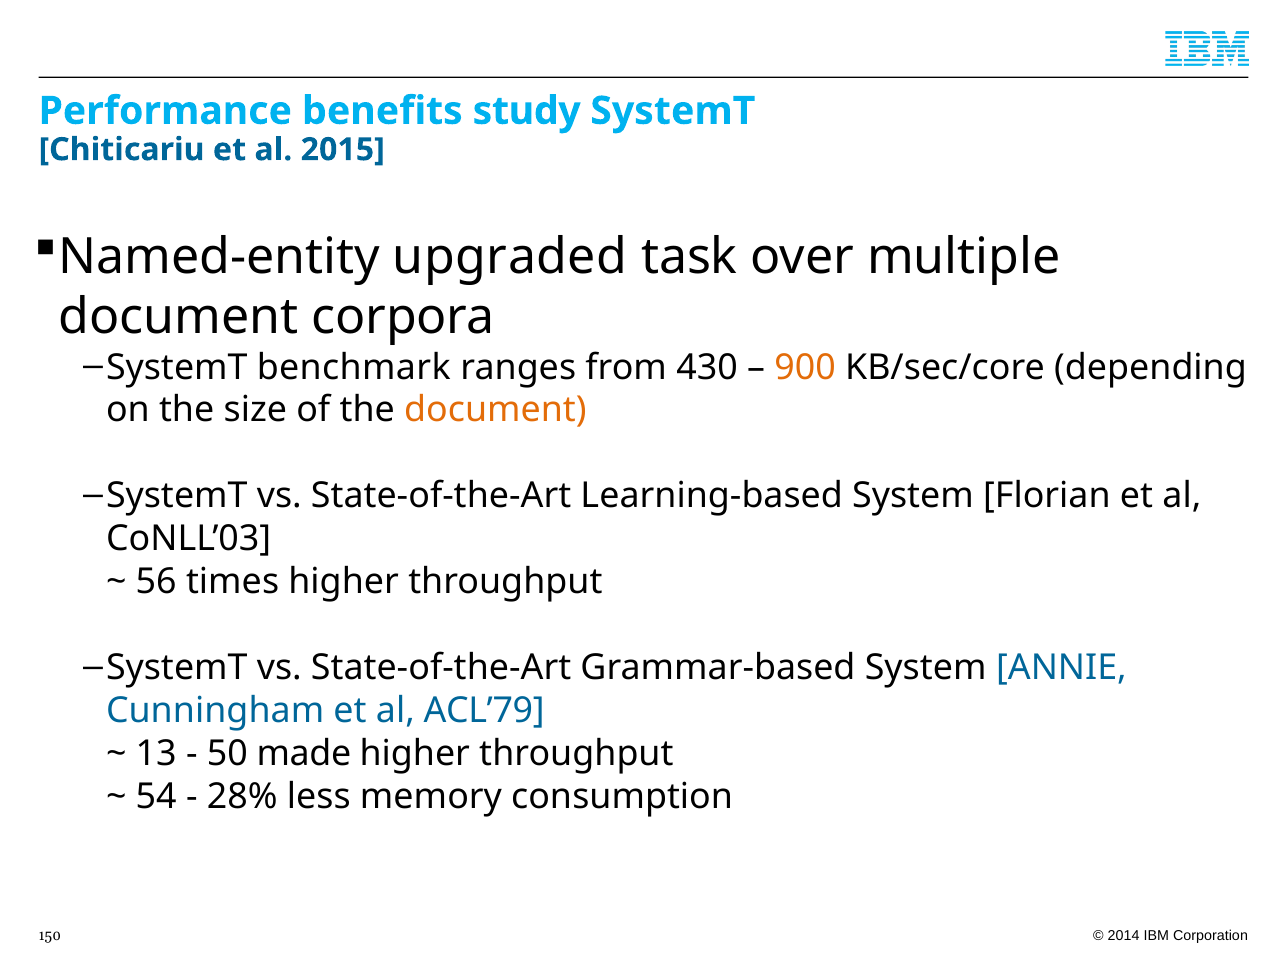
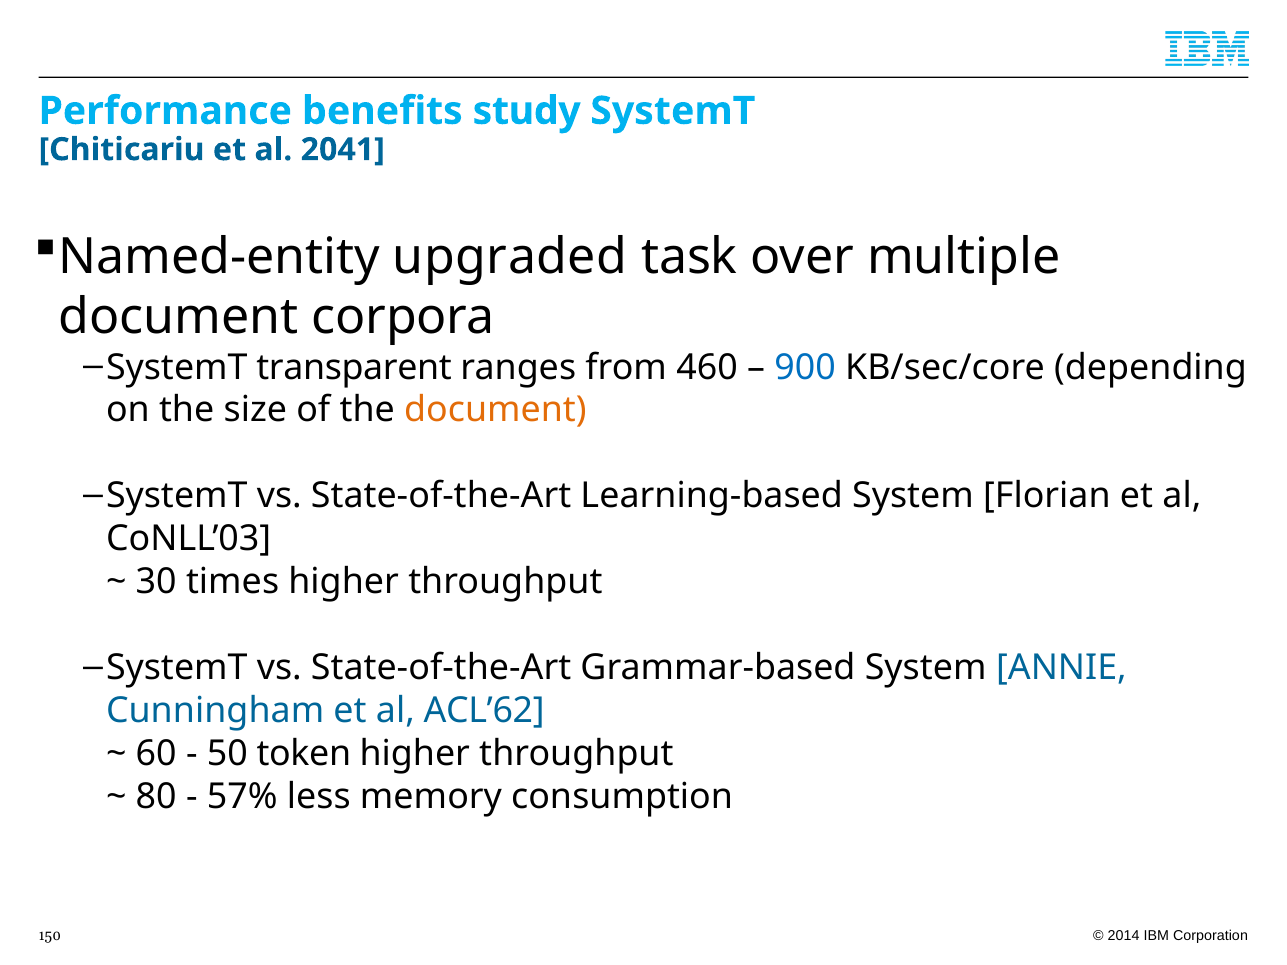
2015: 2015 -> 2041 (343, 150)
benchmark: benchmark -> transparent (354, 367)
430: 430 -> 460 (707, 367)
900 colour: orange -> blue (805, 367)
56: 56 -> 30 (156, 582)
ACL’79: ACL’79 -> ACL’62 (484, 711)
13: 13 -> 60 (156, 754)
made: made -> token (304, 754)
54: 54 -> 80 (156, 796)
28%: 28% -> 57% (242, 796)
